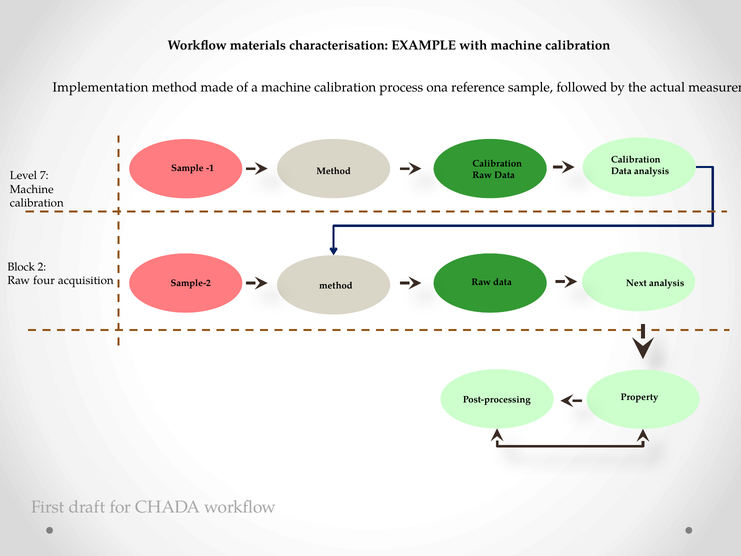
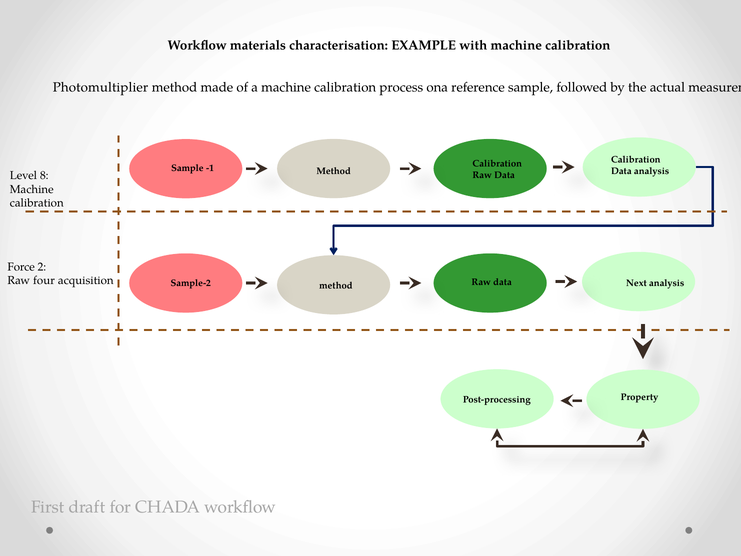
Implementation: Implementation -> Photomultiplier (101, 87)
7: 7 -> 8 (44, 176)
Block: Block -> Force (21, 267)
